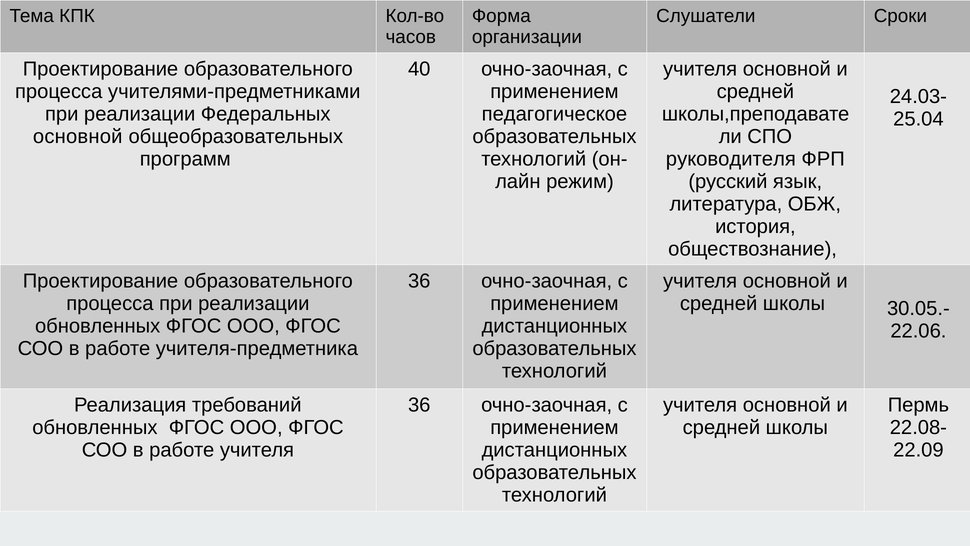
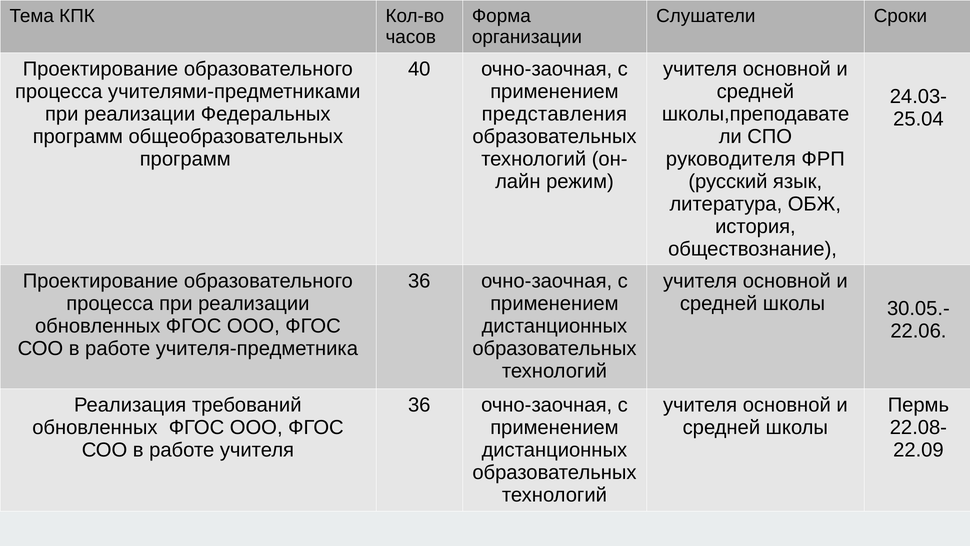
педагогическое: педагогическое -> представления (554, 114)
основной: основной -> программ (78, 137)
